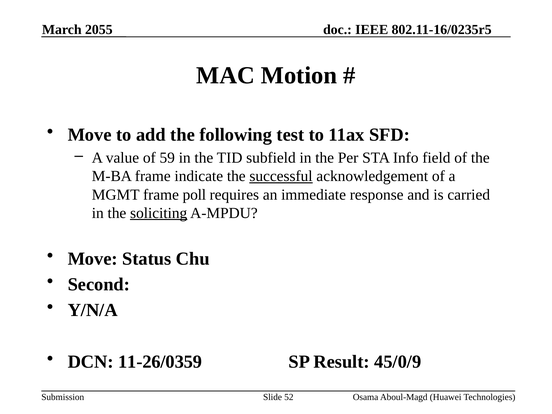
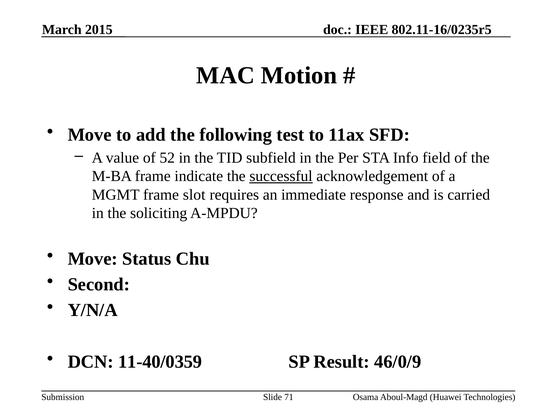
2055: 2055 -> 2015 (99, 29)
59: 59 -> 52 (167, 158)
poll: poll -> slot (194, 195)
soliciting underline: present -> none (159, 213)
11-26/0359: 11-26/0359 -> 11-40/0359 (160, 362)
45/0/9: 45/0/9 -> 46/0/9 (398, 362)
52: 52 -> 71 (289, 397)
